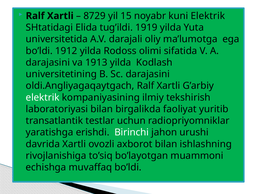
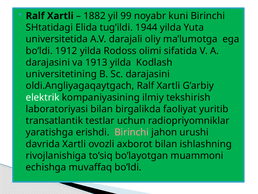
8729: 8729 -> 1882 (95, 16)
15: 15 -> 99 (126, 16)
kuni Elektrik: Elektrik -> Birinchi (208, 16)
1919: 1919 -> 1944 (146, 27)
Birinchi colour: white -> pink (132, 132)
